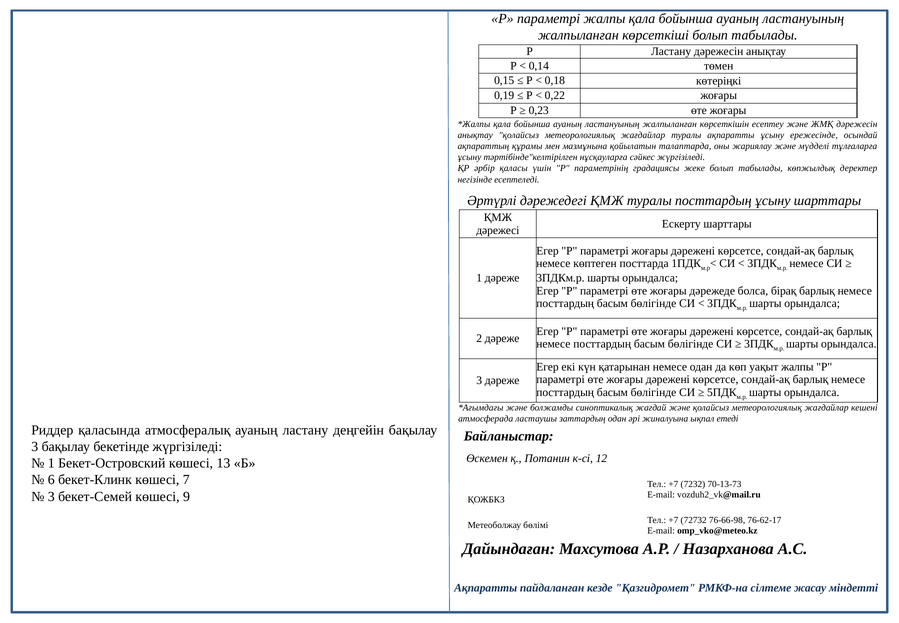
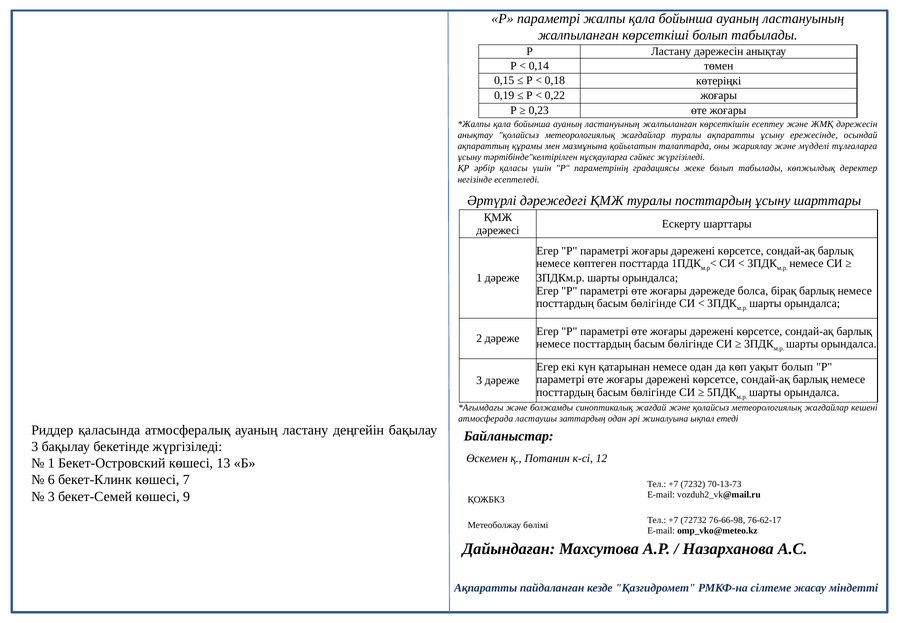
уақыт жалпы: жалпы -> болып (797, 367)
